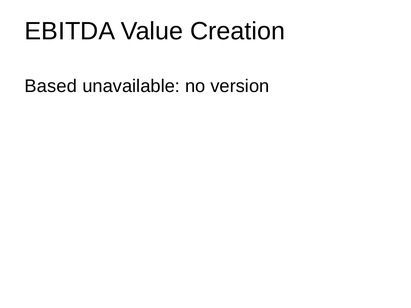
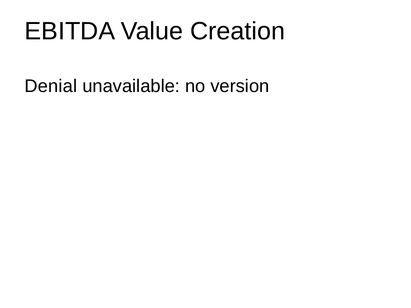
Based: Based -> Denial (51, 86)
